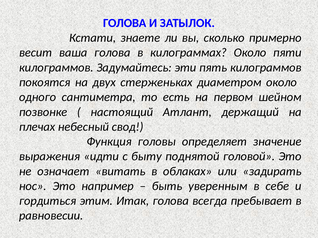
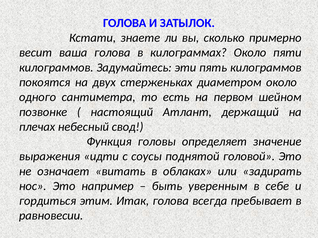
быту: быту -> соусы (146, 157)
